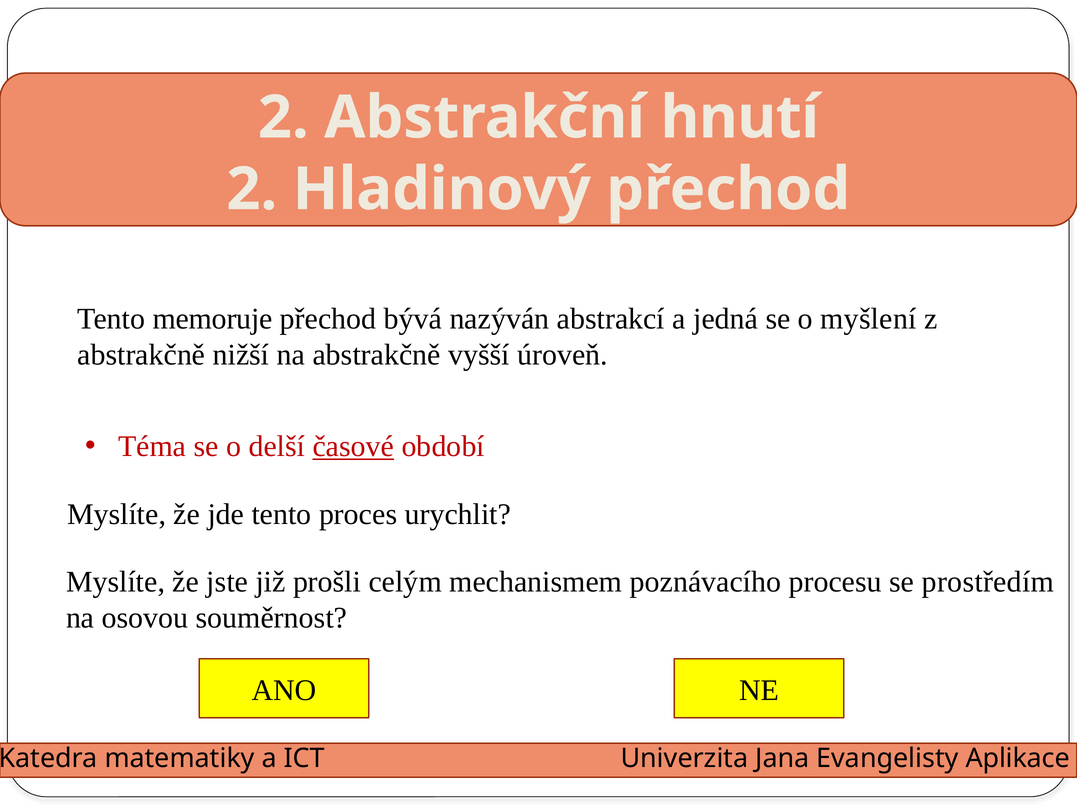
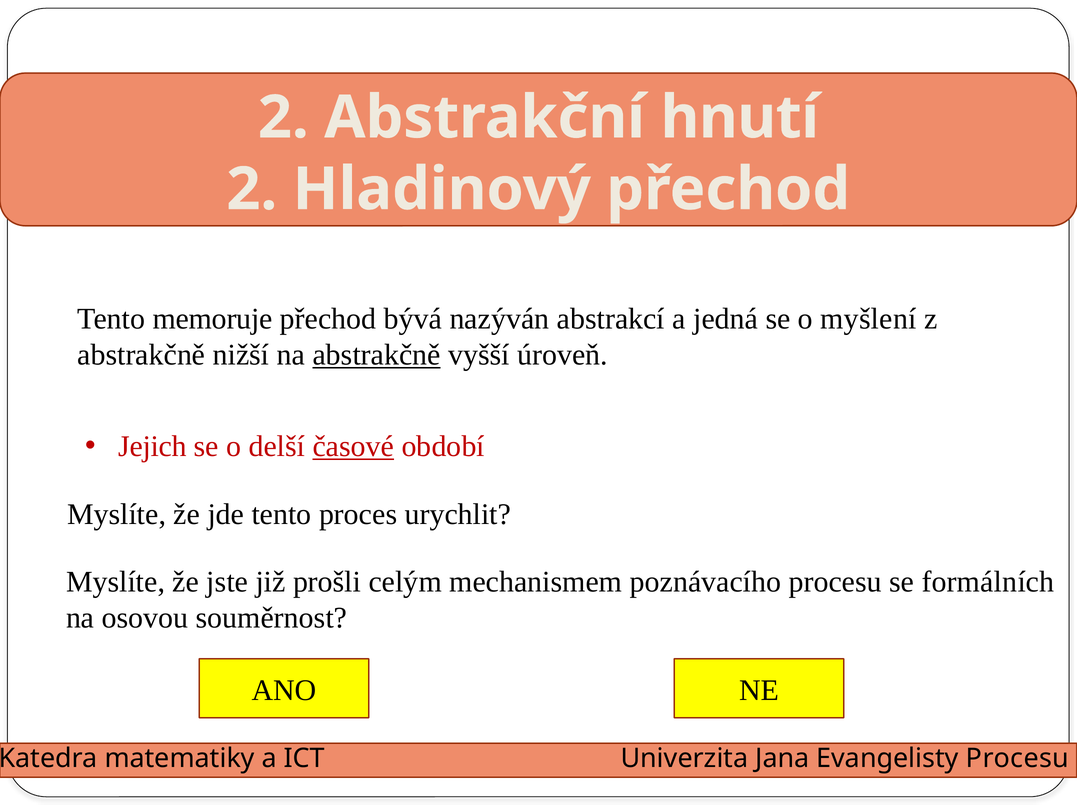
abstrakčně underline: none -> present (377, 355)
Téma: Téma -> Jejich (152, 446)
prostředím: prostředím -> formálních (988, 582)
Evangelisty Aplikace: Aplikace -> Procesu (1017, 758)
